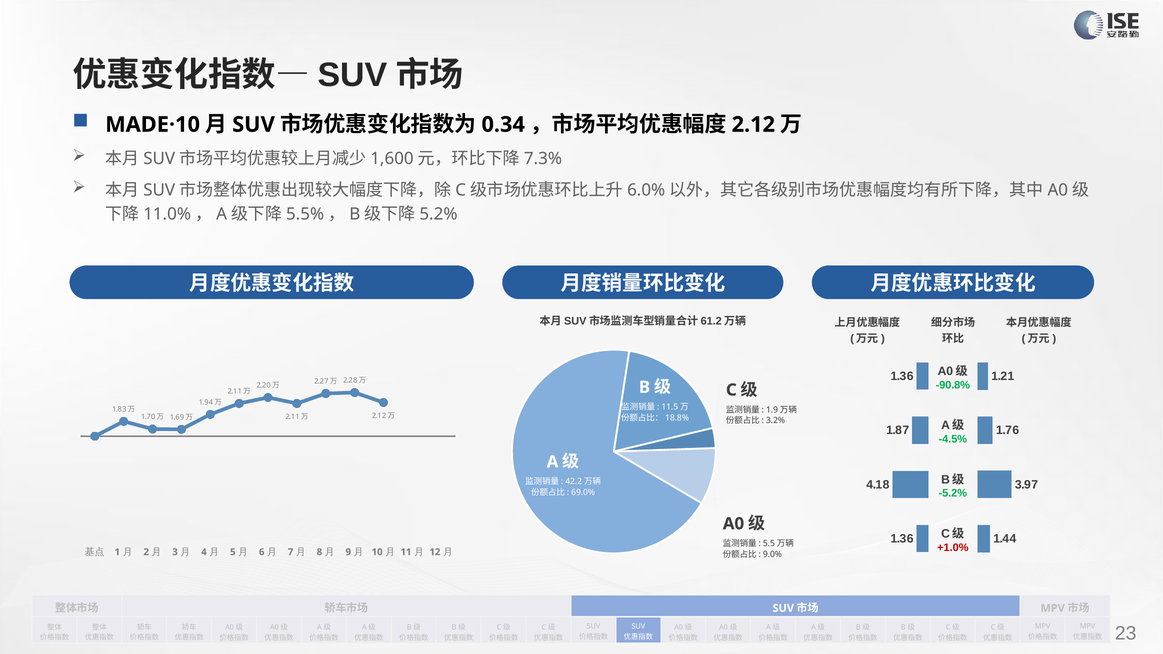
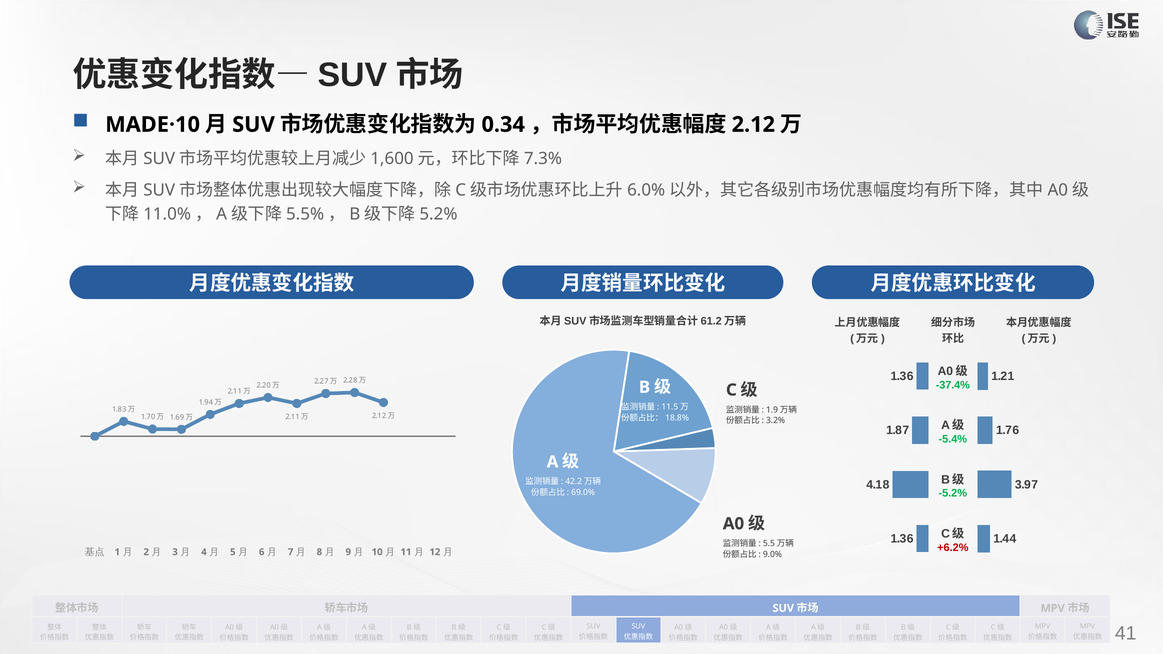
-90.8%: -90.8% -> -37.4% (953, 385)
-4.5%: -4.5% -> -5.4% (953, 439)
+1.0%: +1.0% -> +6.2% (953, 548)
23: 23 -> 41 (1126, 634)
